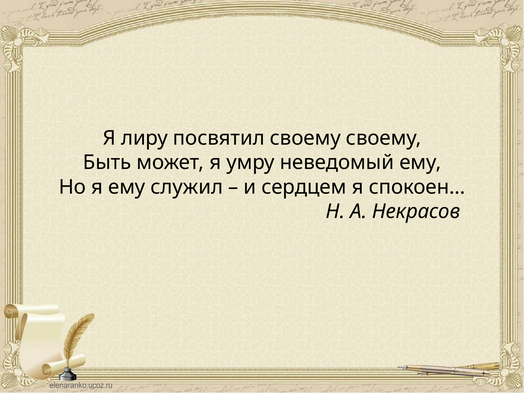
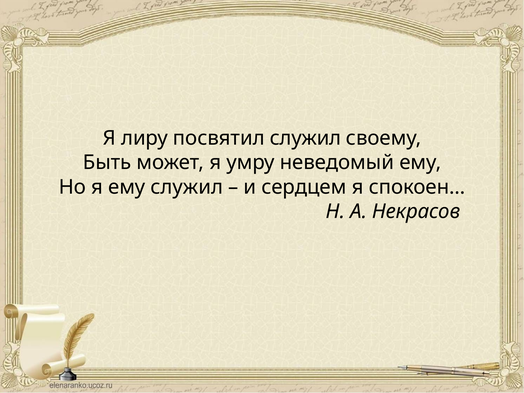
посвятил своему: своему -> служил (305, 138)
